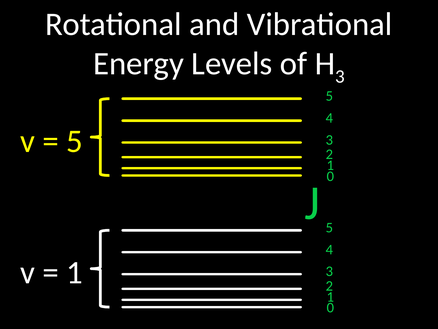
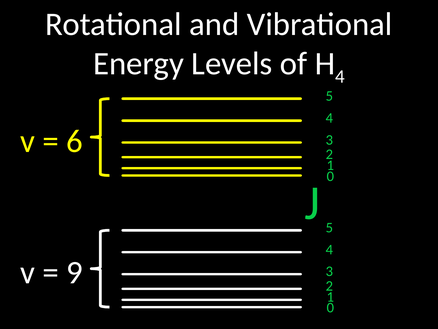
3: 3 -> 4 (340, 76)
5: 5 -> 6 (74, 141)
1: 1 -> 9 (74, 272)
